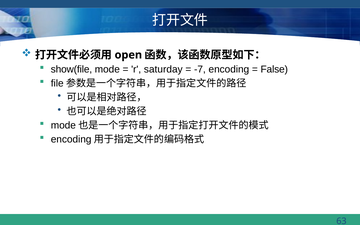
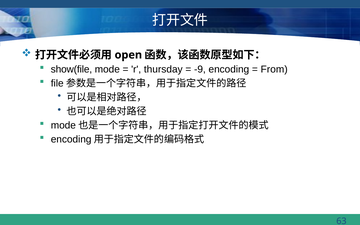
saturday: saturday -> thursday (163, 69)
-7: -7 -> -9 (200, 69)
False: False -> From (274, 69)
